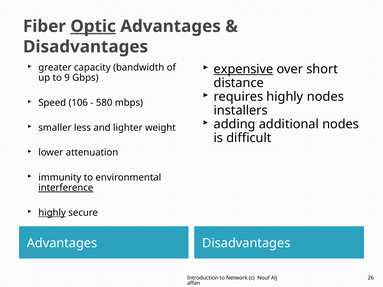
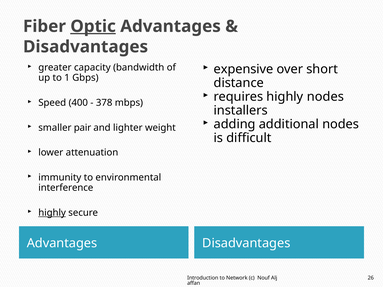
expensive underline: present -> none (244, 69)
9: 9 -> 1 (67, 78)
106: 106 -> 400 (78, 103)
580: 580 -> 378 (104, 103)
less: less -> pair (83, 128)
interference underline: present -> none (66, 188)
